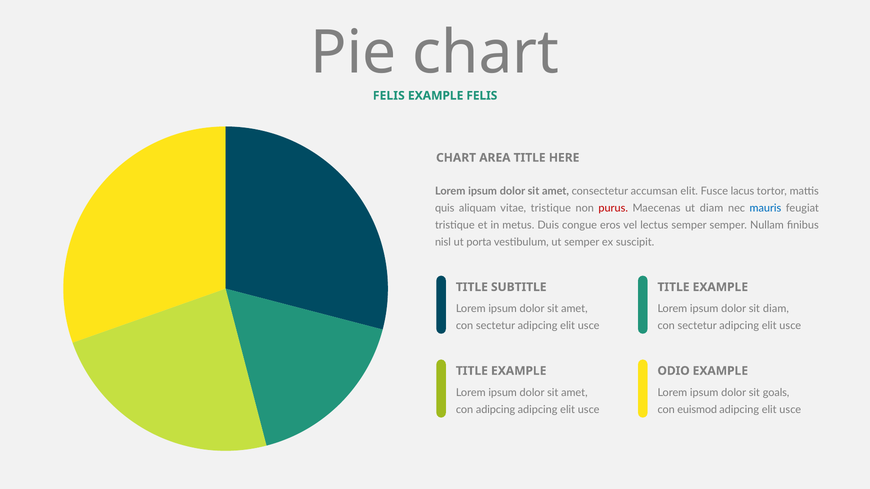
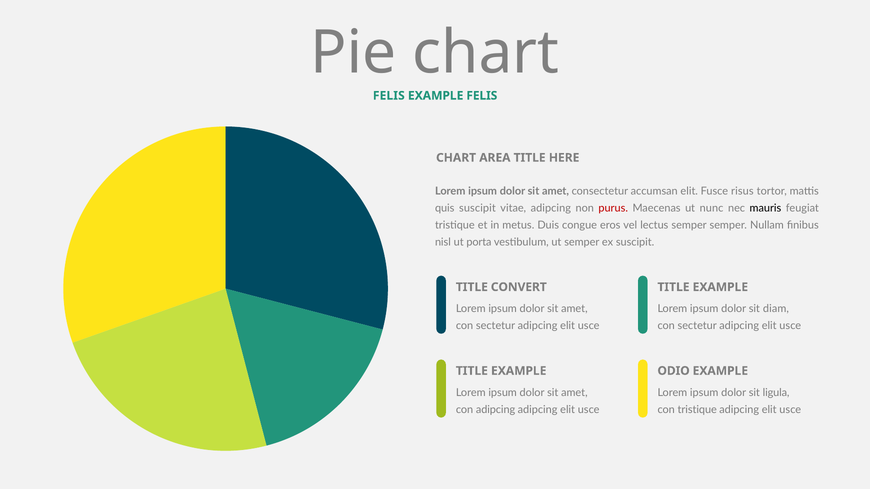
lacus: lacus -> risus (742, 191)
quis aliquam: aliquam -> suscipit (477, 208)
vitae tristique: tristique -> adipcing (551, 208)
ut diam: diam -> nunc (712, 208)
mauris colour: blue -> black (765, 208)
SUBTITLE: SUBTITLE -> CONVERT (519, 287)
goals: goals -> ligula (776, 393)
con euismod: euismod -> tristique (697, 410)
